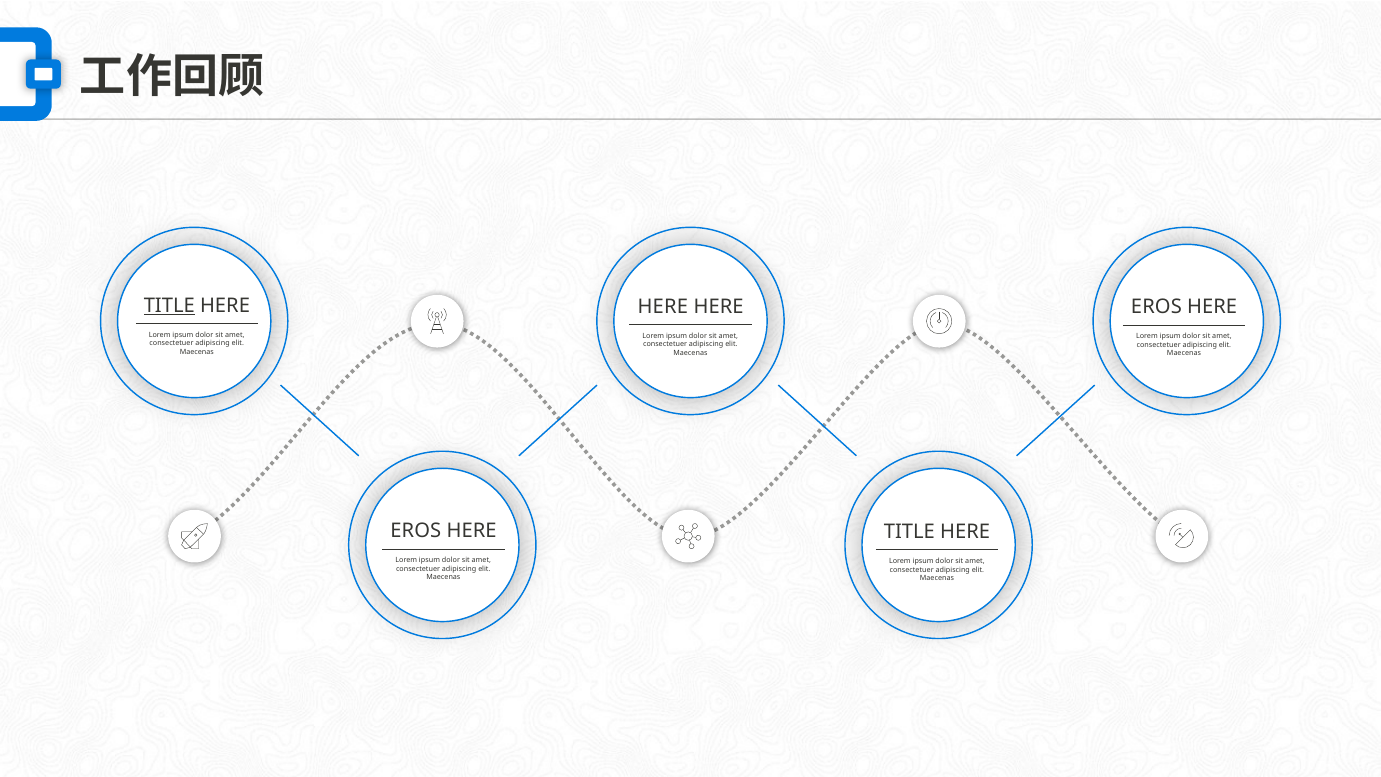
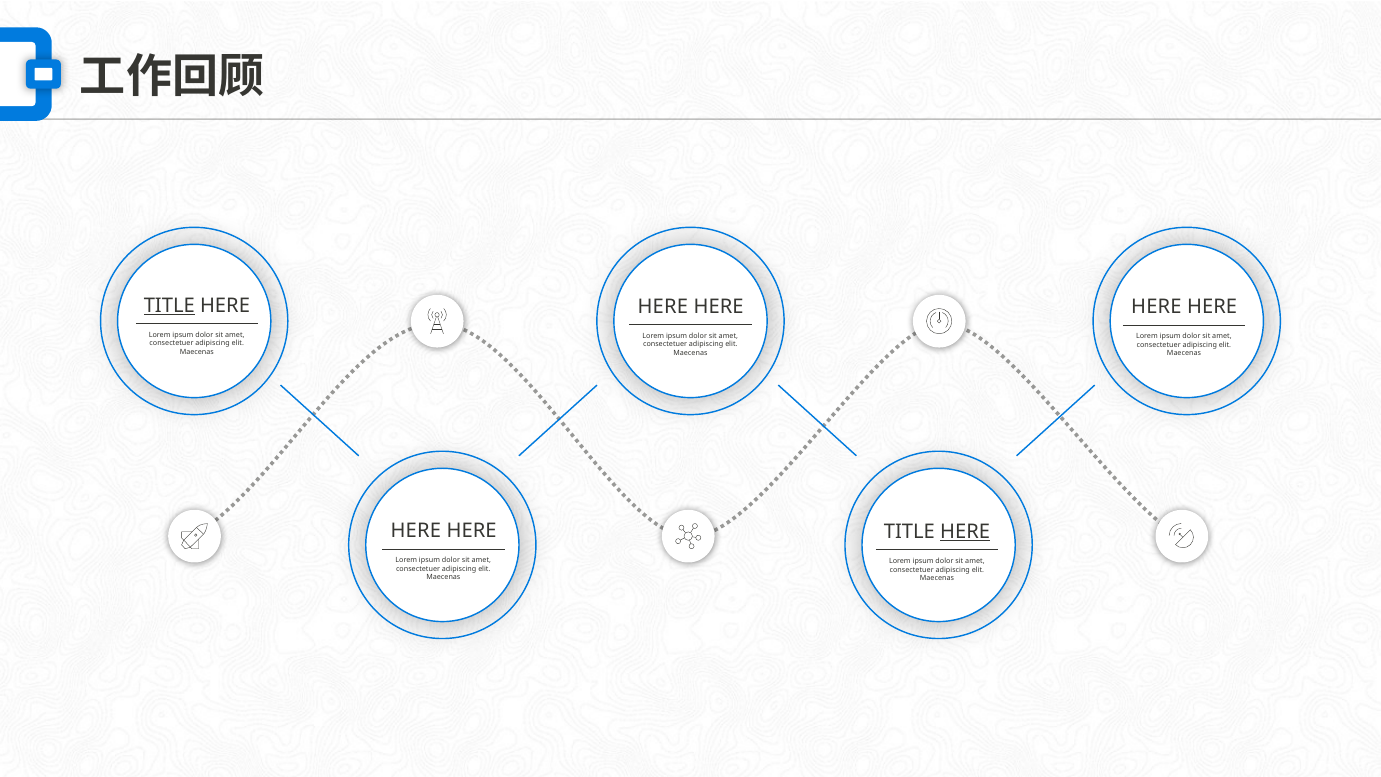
EROS: EROS -> HERE (1156, 307)
EROS: EROS -> HERE (416, 531)
HERE underline: none -> present (965, 532)
